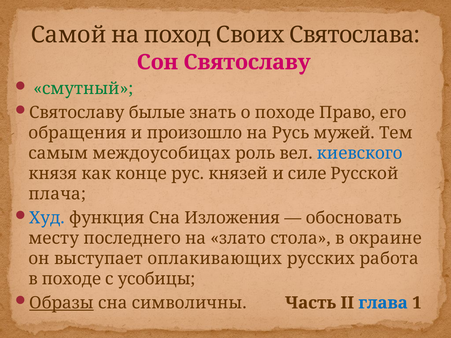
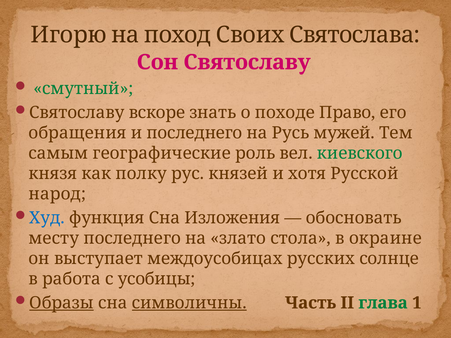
Самой: Самой -> Игорю (69, 35)
былые: былые -> вскоре (157, 113)
и произошло: произошло -> последнего (195, 133)
междоусобицах: междоусобицах -> географические (162, 153)
киевского colour: blue -> green (360, 153)
конце: конце -> полку (141, 174)
силе: силе -> хотя (307, 174)
плача: плача -> народ (57, 194)
оплакивающих: оплакивающих -> междоусобицах (215, 259)
работа: работа -> солнце (389, 259)
в походе: походе -> работа (71, 279)
символичны underline: none -> present (189, 303)
глава colour: blue -> green (383, 303)
